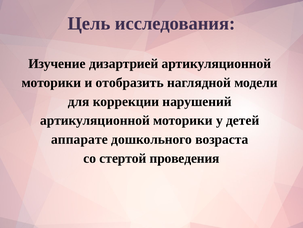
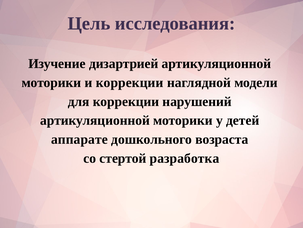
и отобразить: отобразить -> коррекции (130, 82)
проведения: проведения -> разработка (184, 158)
